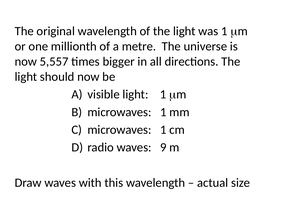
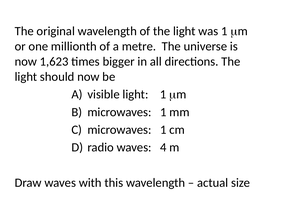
5,557: 5,557 -> 1,623 (54, 62)
9: 9 -> 4 (163, 147)
